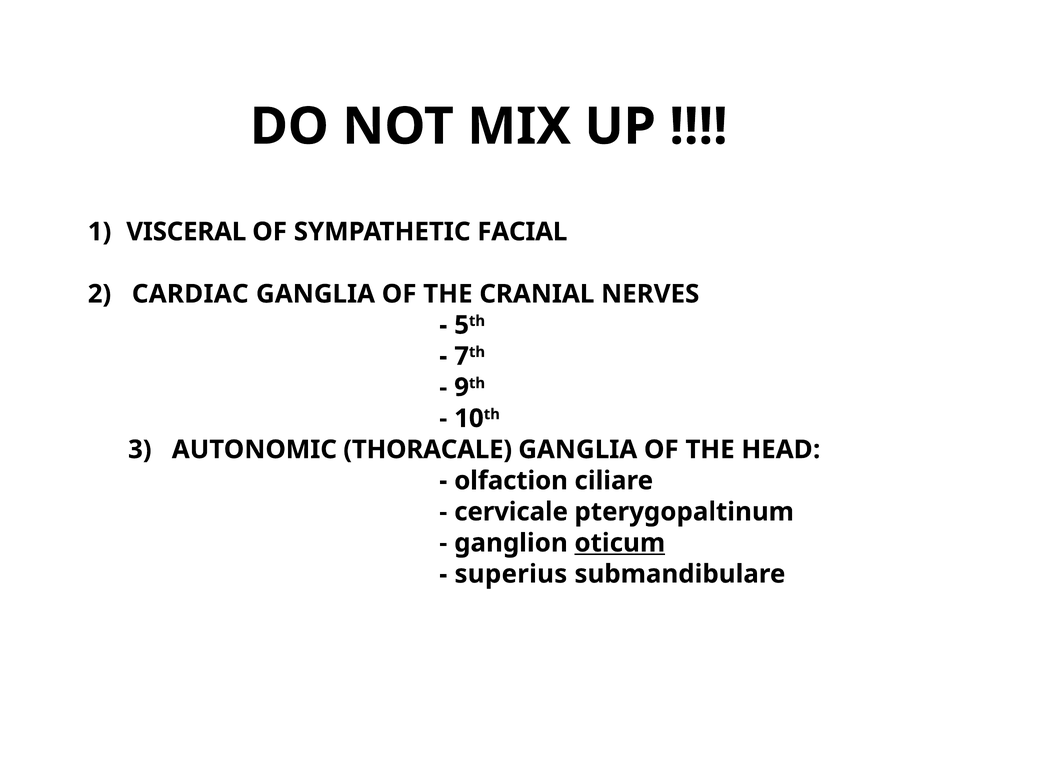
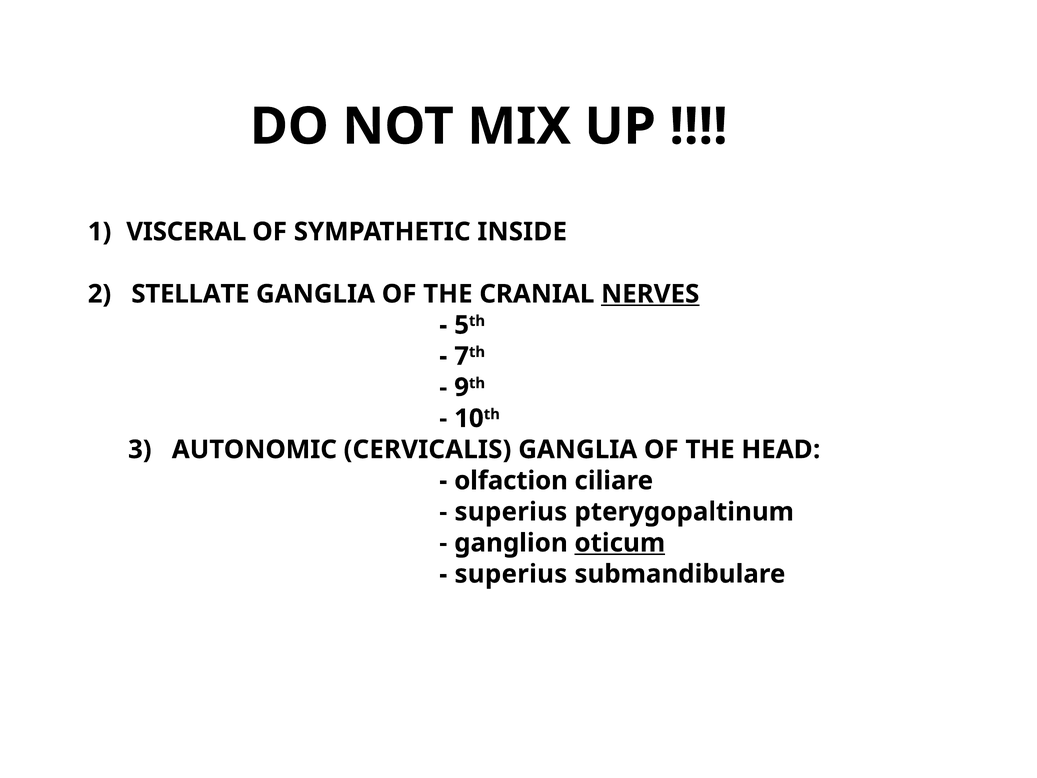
FACIAL: FACIAL -> INSIDE (522, 232)
CARDIAC: CARDIAC -> STELLATE (190, 294)
NERVES underline: none -> present (650, 294)
THORACALE: THORACALE -> CERVICALIS (427, 449)
cervicale: cervicale -> superius (511, 512)
